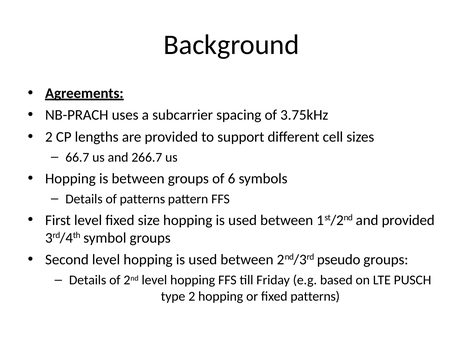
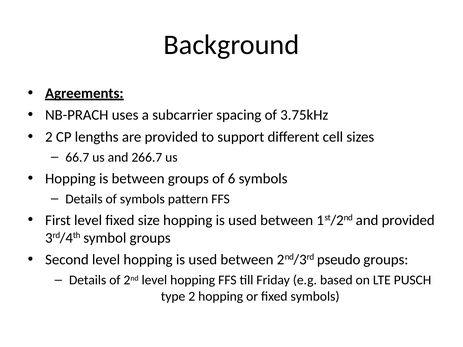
of patterns: patterns -> symbols (142, 199)
fixed patterns: patterns -> symbols (315, 297)
